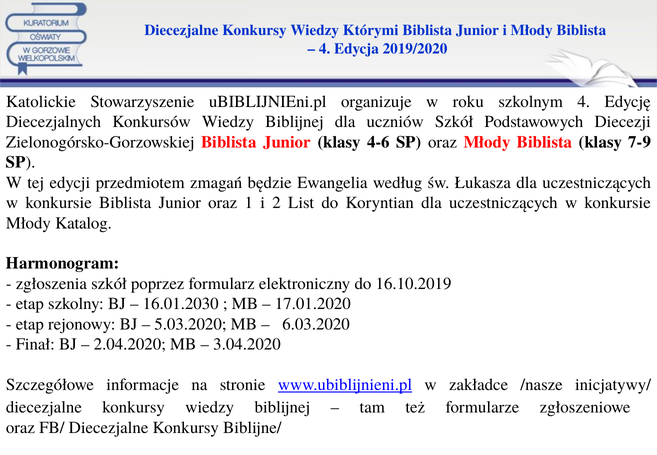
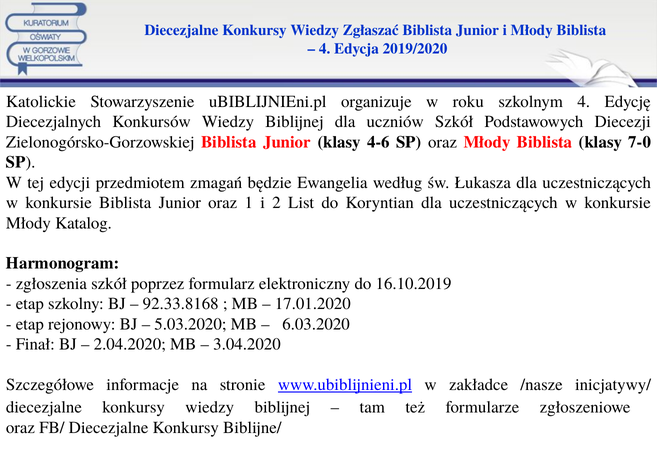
Którymi: Którymi -> Zgłaszać (371, 30)
7-9: 7-9 -> 7-0 (640, 142)
16.01.2030: 16.01.2030 -> 92.33.8168 (181, 304)
